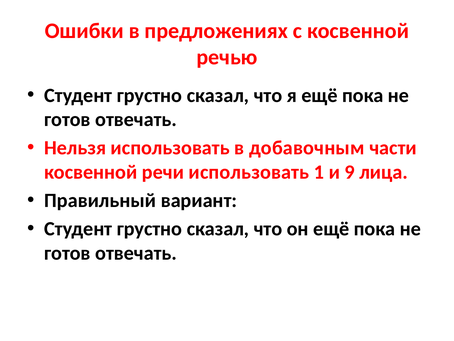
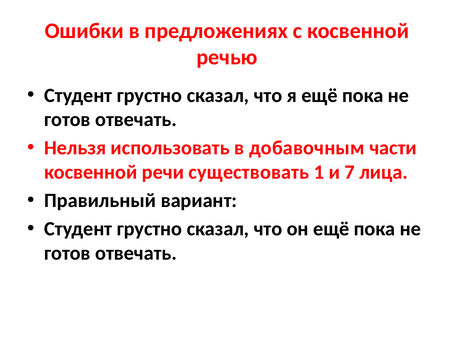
речи использовать: использовать -> существовать (249, 172)
9: 9 -> 7 (350, 172)
